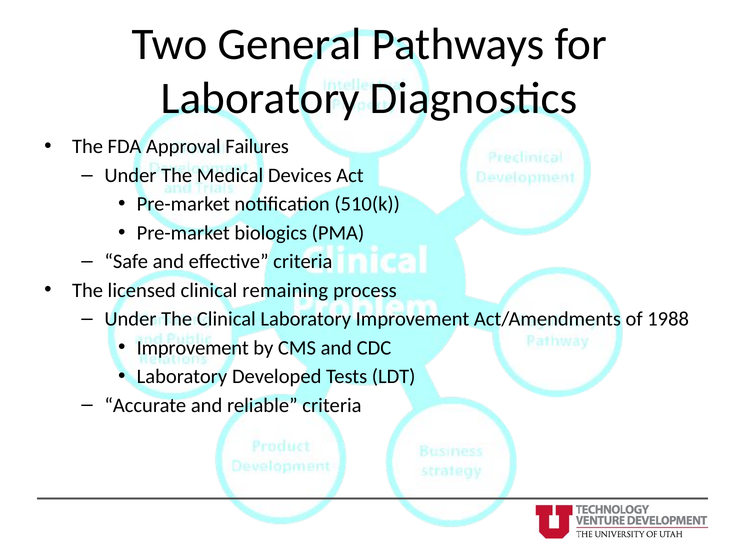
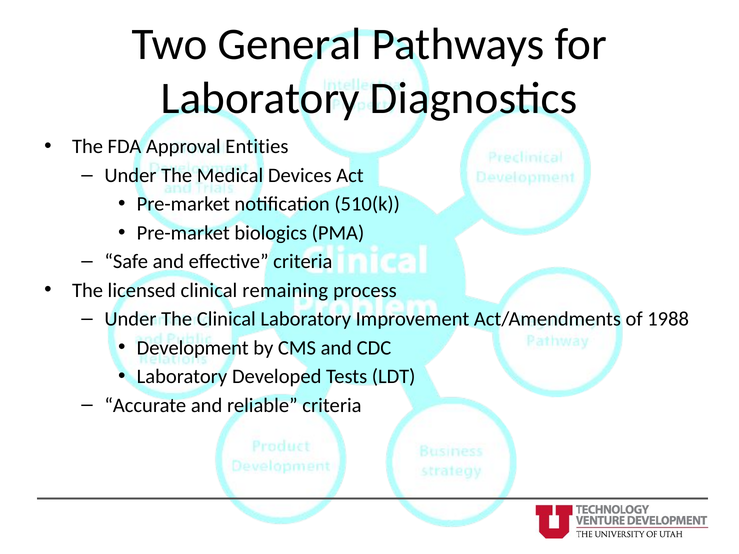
Failures: Failures -> Entities (257, 147)
Improvement: Improvement -> Development (193, 348)
